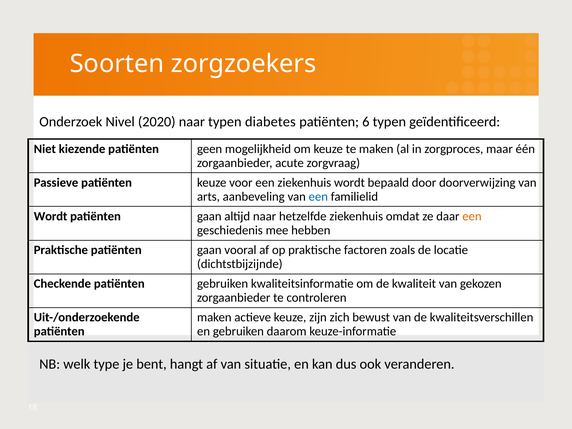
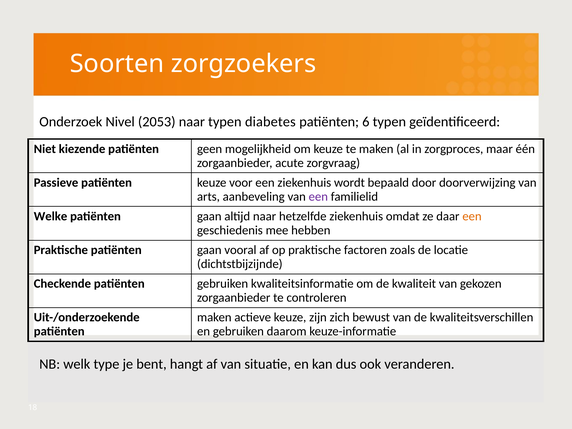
2020: 2020 -> 2053 (157, 122)
een colour: blue -> purple (318, 197)
Wordt: Wordt -> Welke (51, 216)
